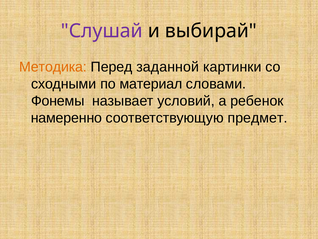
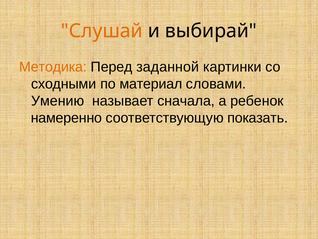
Слушай colour: purple -> orange (102, 31)
Фонемы: Фонемы -> Умению (58, 101)
условий: условий -> сначала (186, 101)
предмет: предмет -> показать (258, 118)
